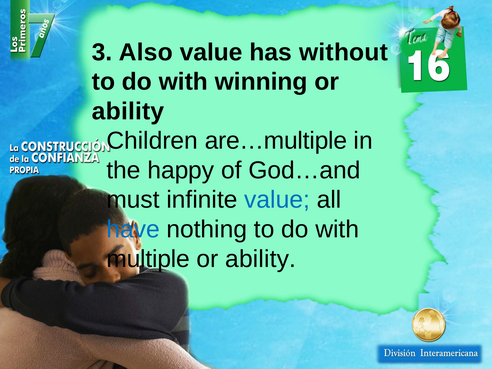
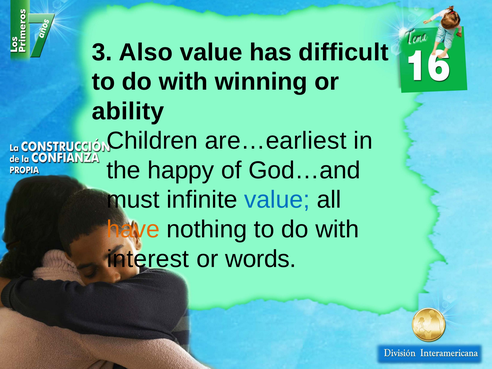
without: without -> difficult (344, 52)
are…multiple: are…multiple -> are…earliest (276, 141)
have colour: blue -> orange (133, 229)
multiple: multiple -> interest (148, 259)
ability: ability -> words (261, 259)
